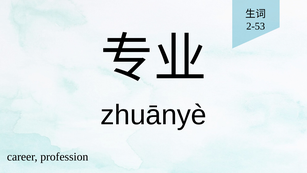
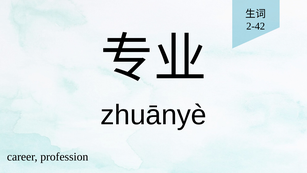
2-53: 2-53 -> 2-42 (256, 26)
